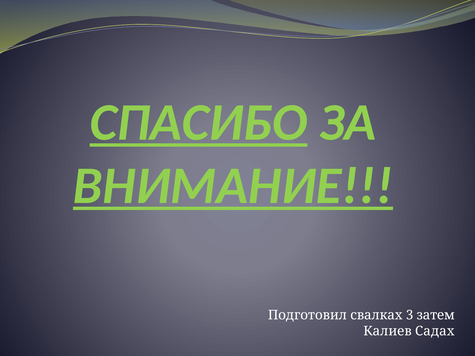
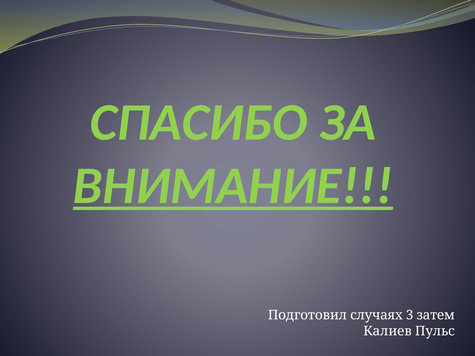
СПАСИБО underline: present -> none (199, 122)
свалках: свалках -> случаях (377, 315)
Садах: Садах -> Пульс (435, 331)
